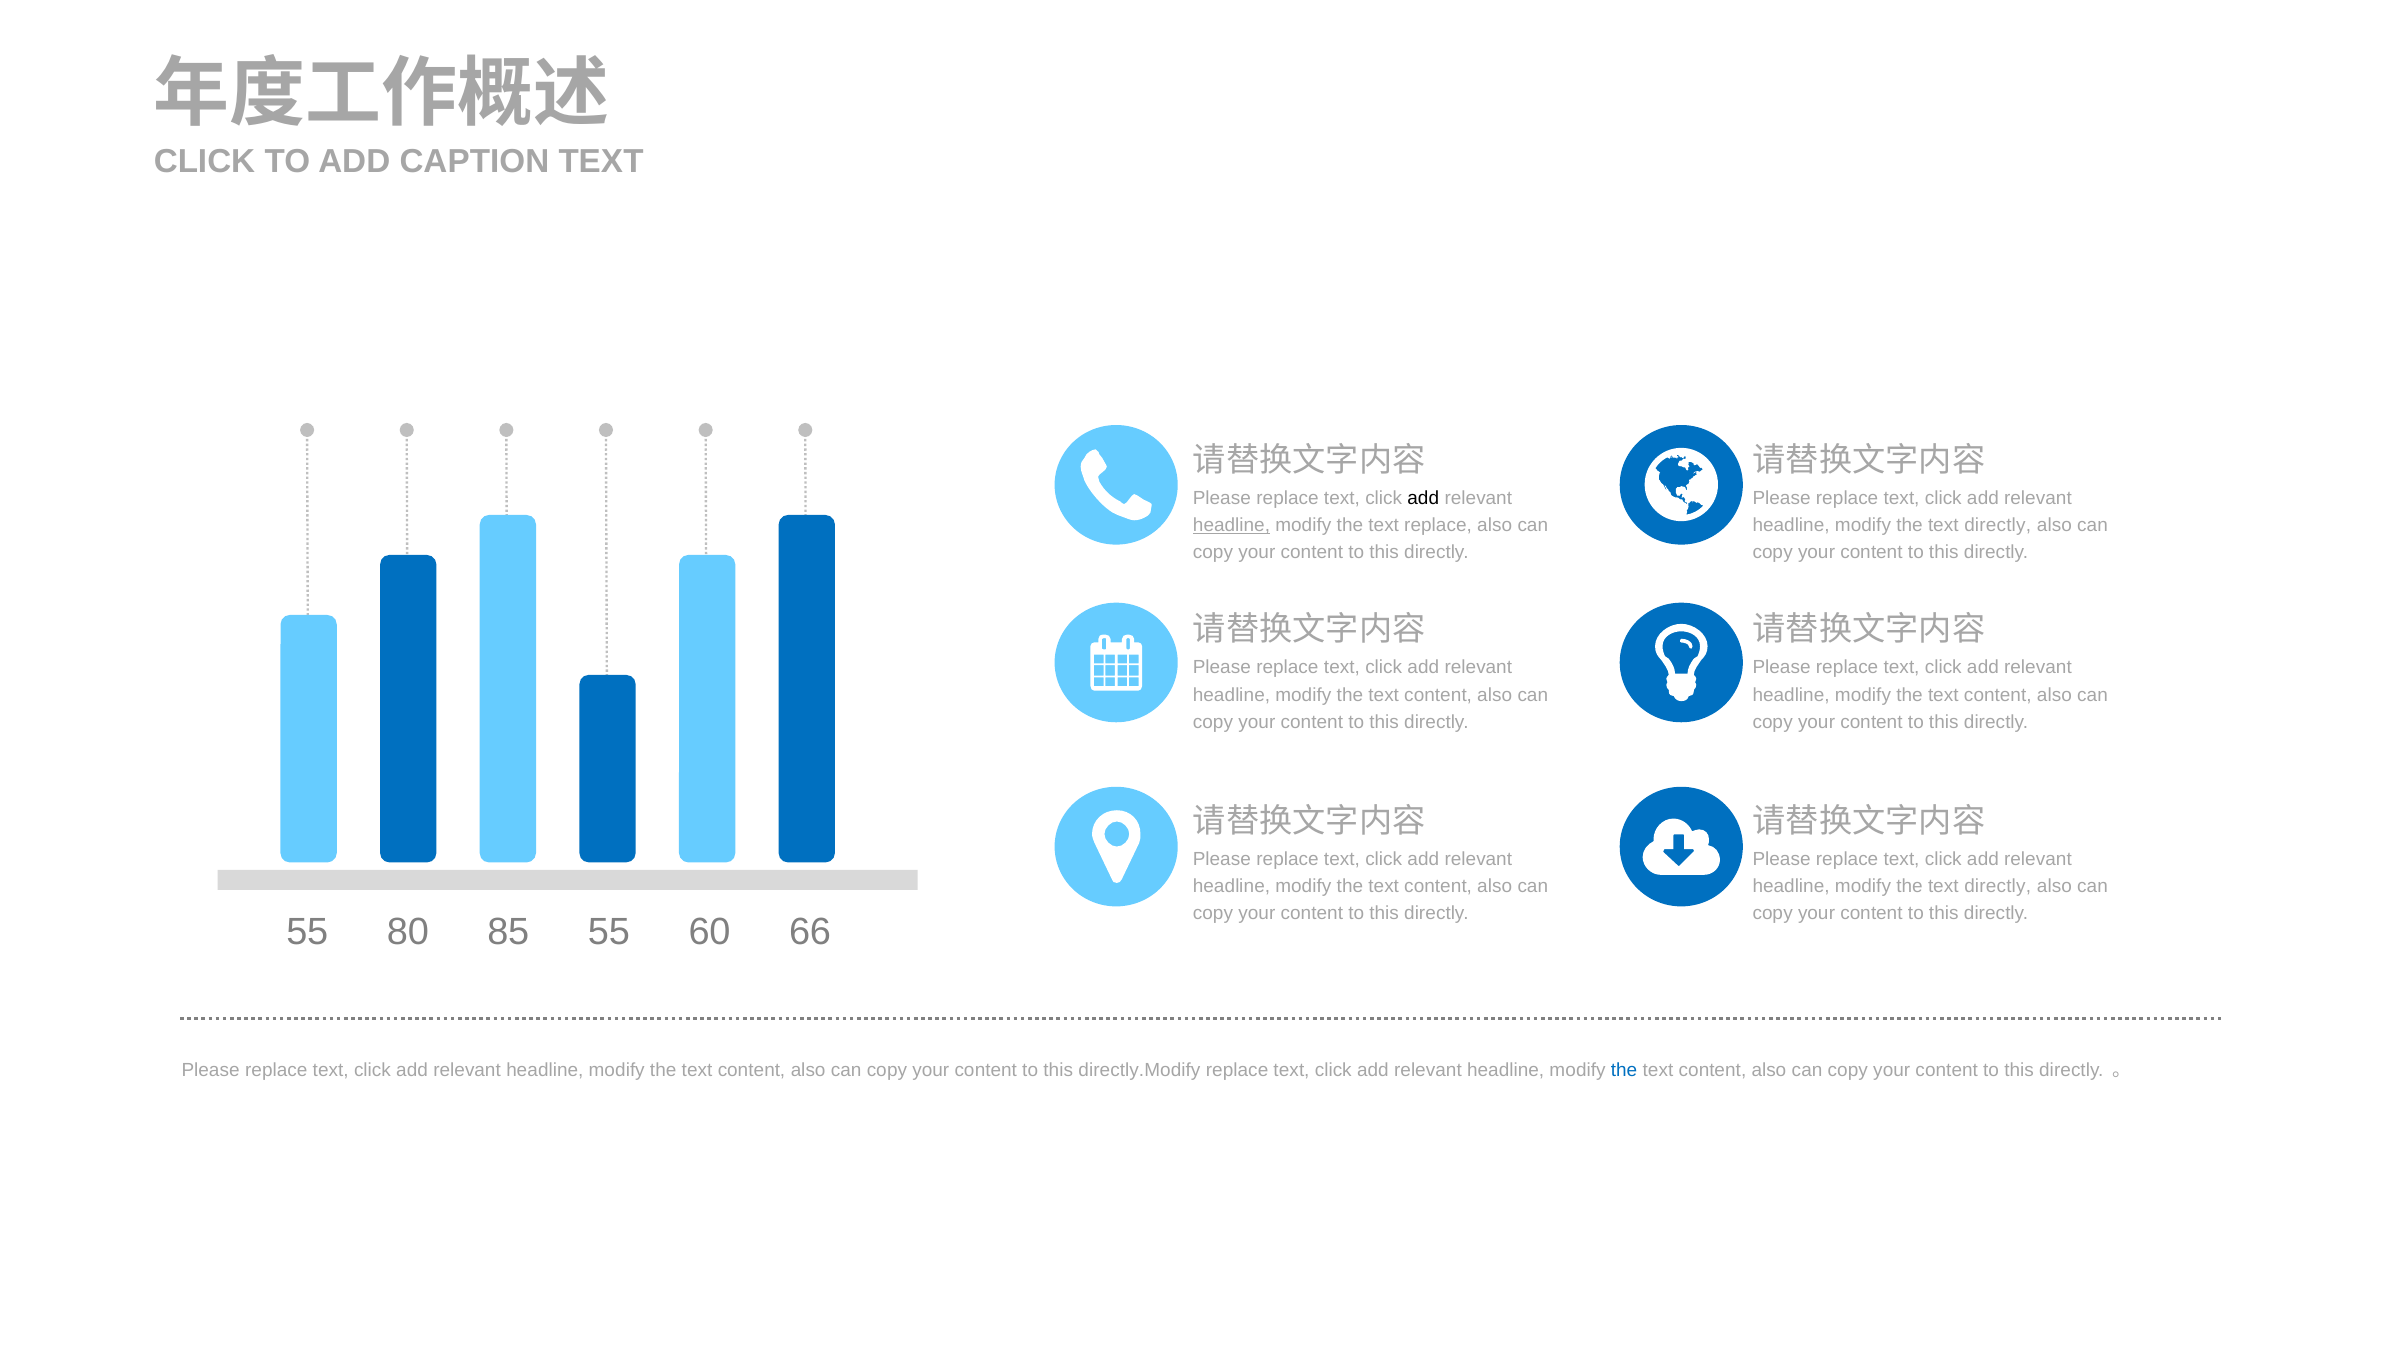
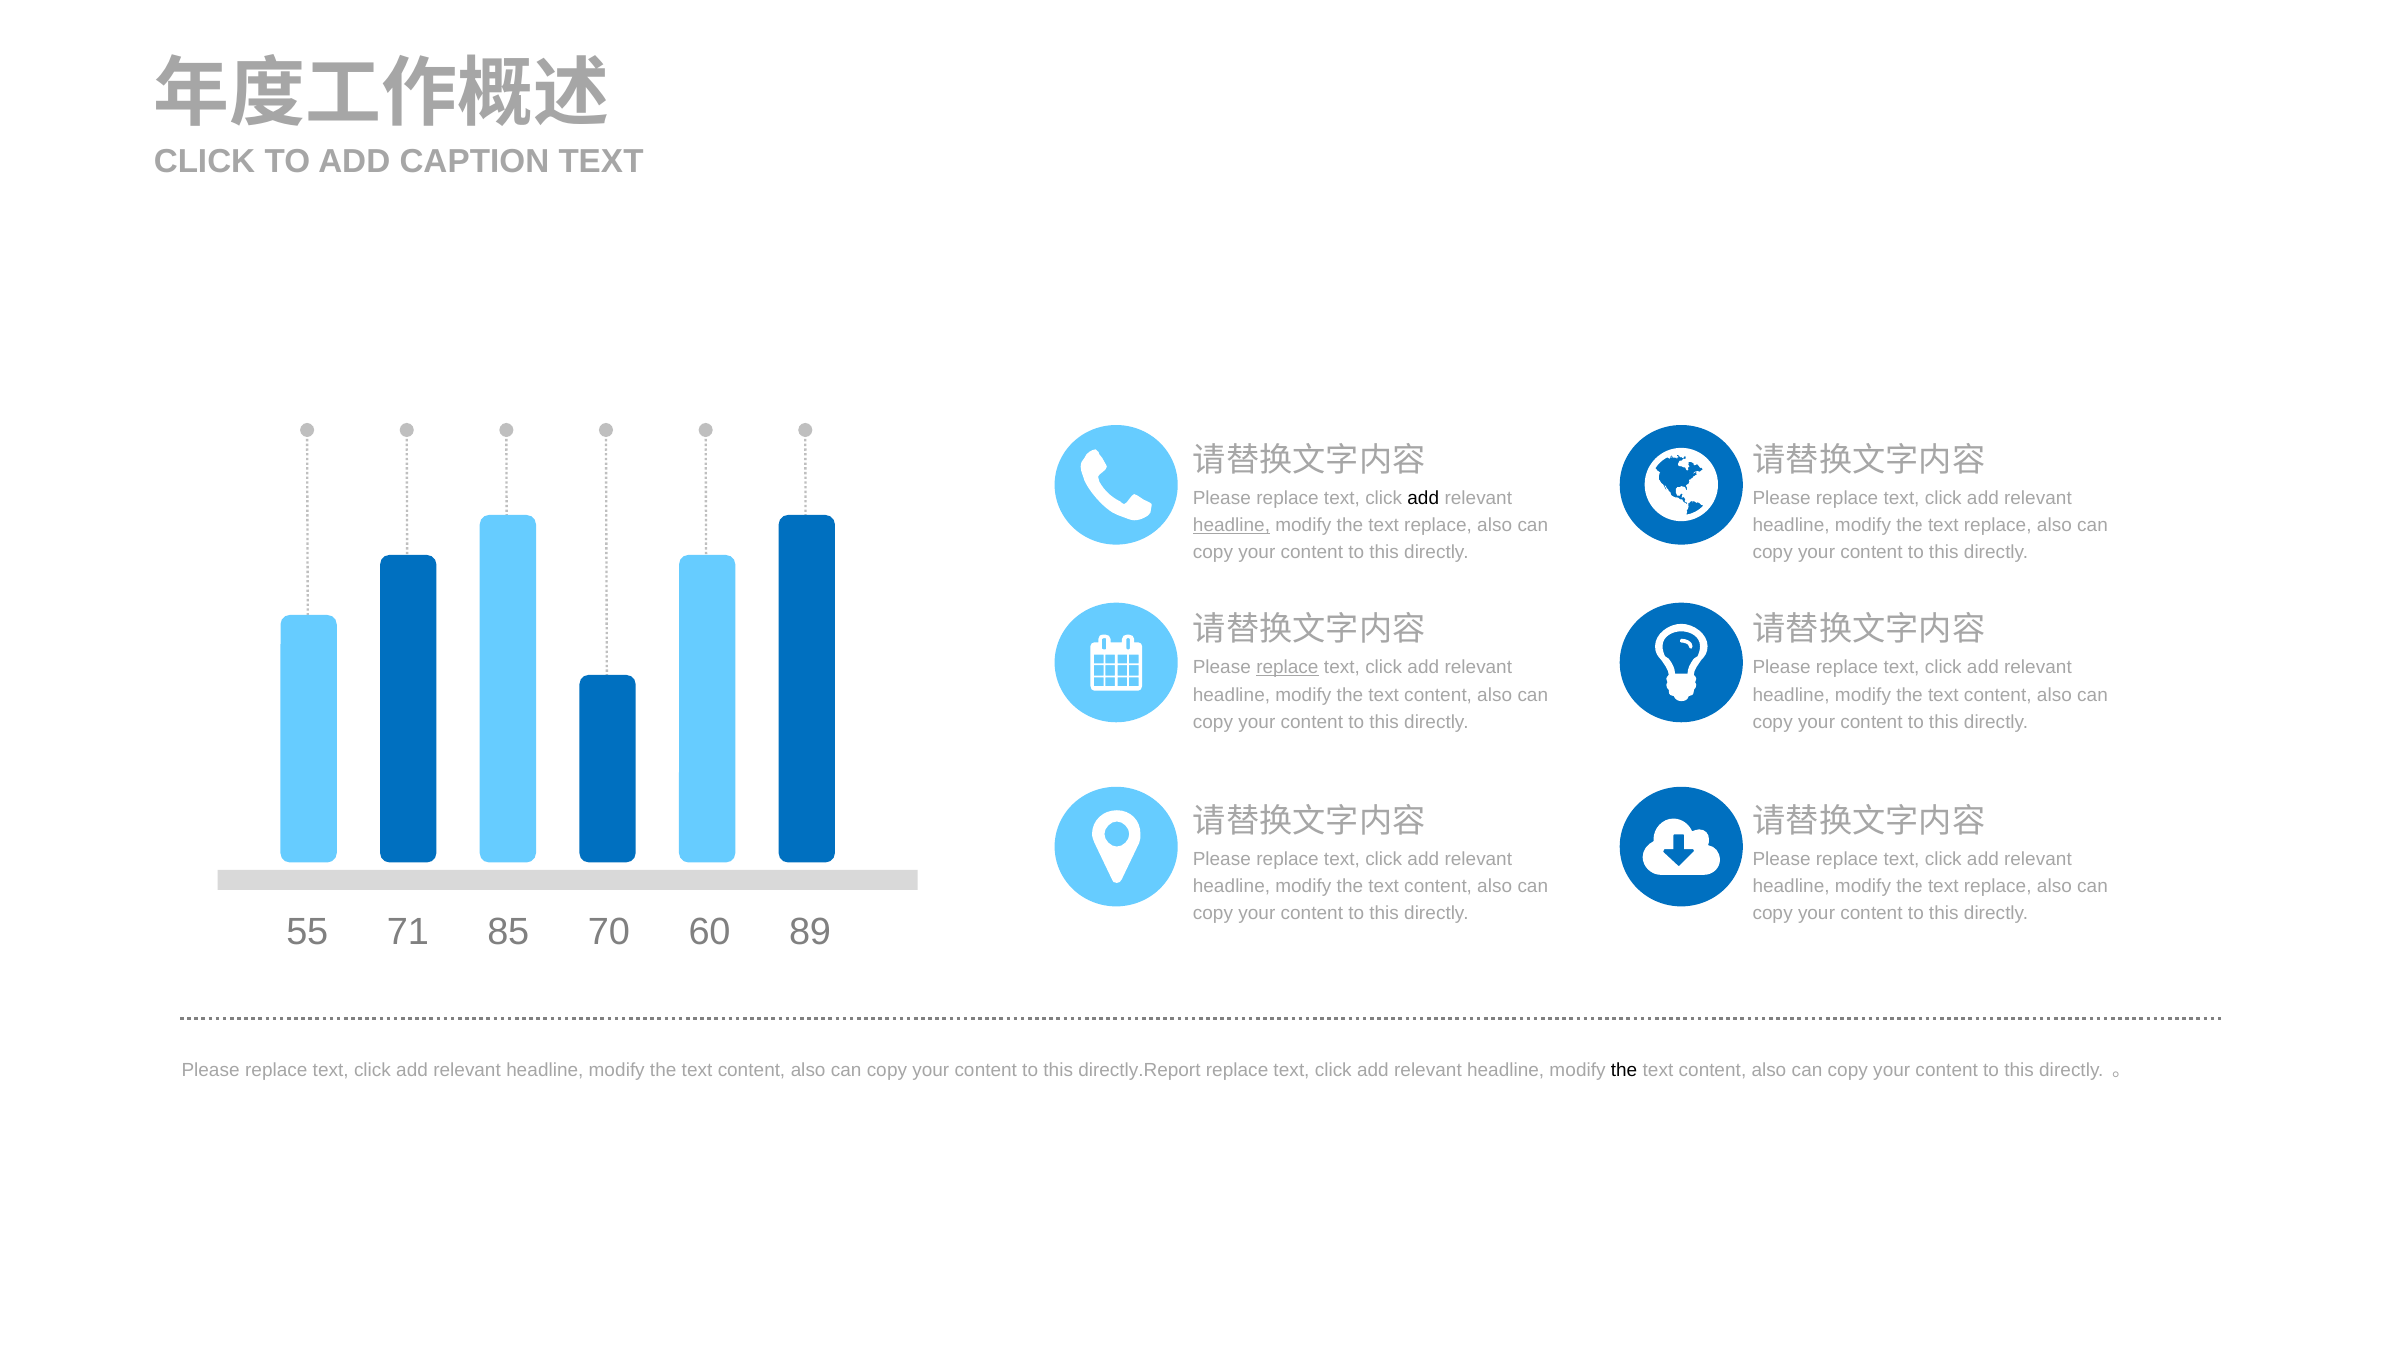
directly: directly -> replace (1998, 526)
replace underline: none -> present (1287, 668)
directly: directly -> replace (1998, 887)
80: 80 -> 71 (408, 933)
85 55: 55 -> 70 (609, 933)
66: 66 -> 89 (810, 933)
directly.Modify: directly.Modify -> directly.Report (1139, 1071)
the colour: blue -> black (1624, 1071)
